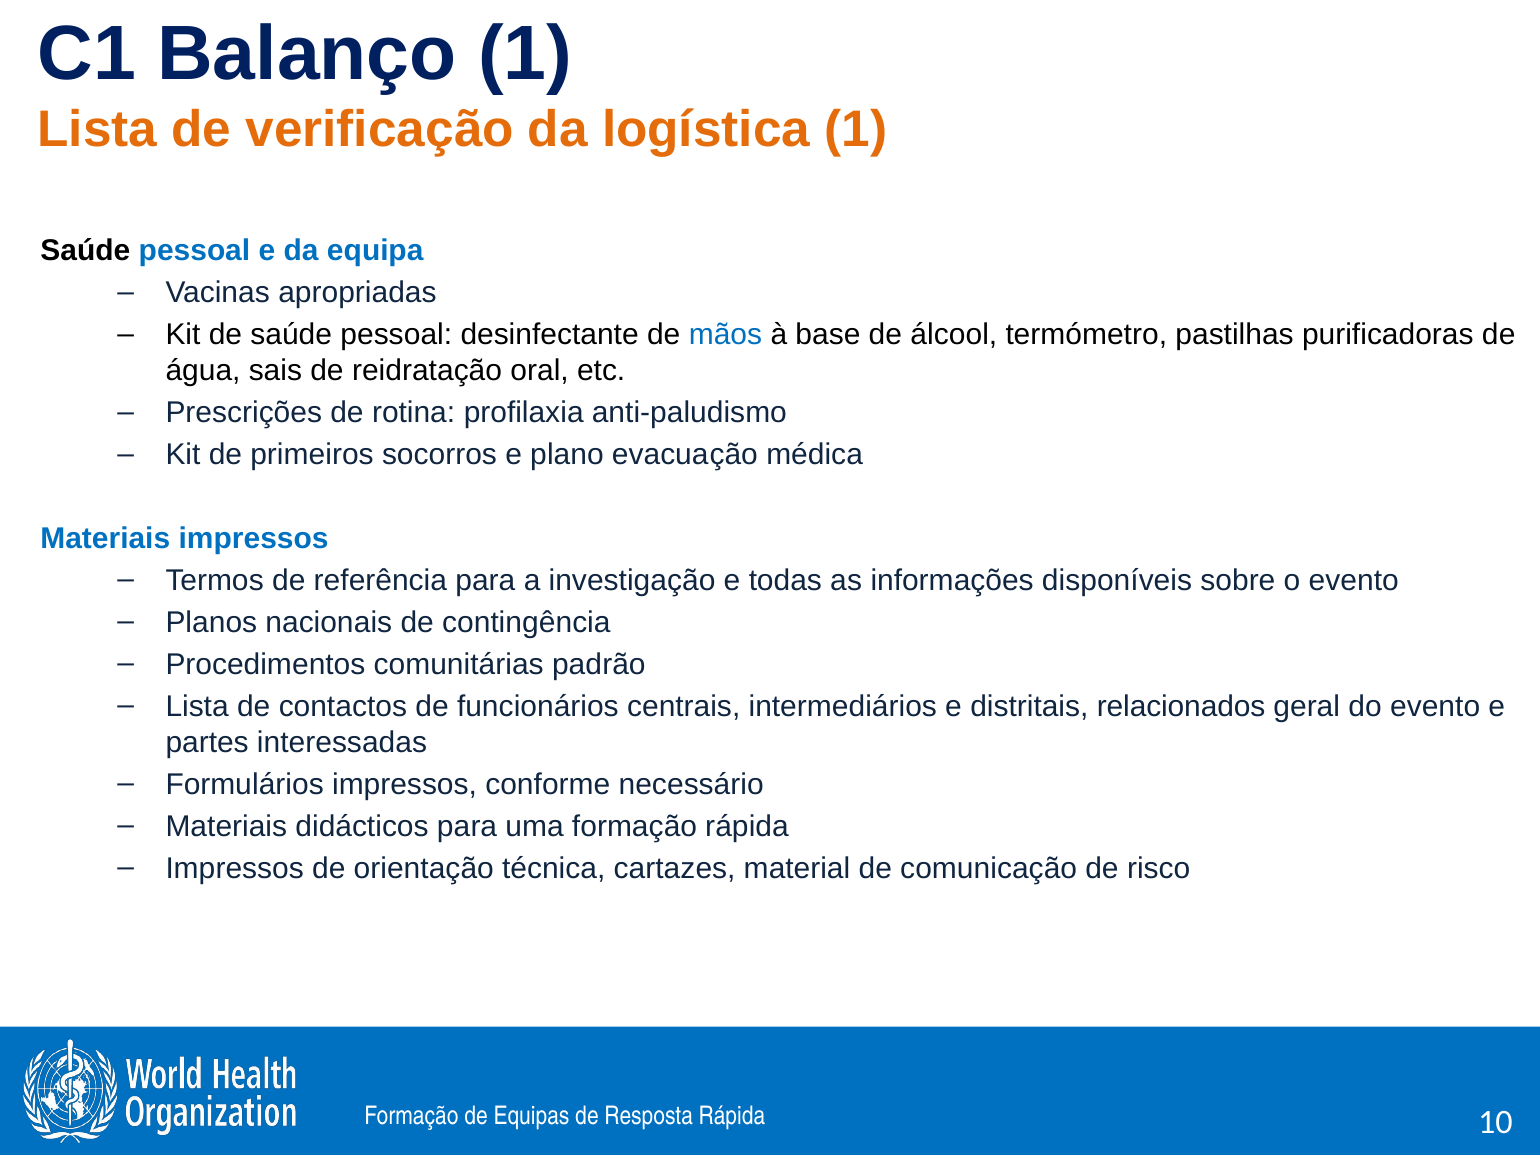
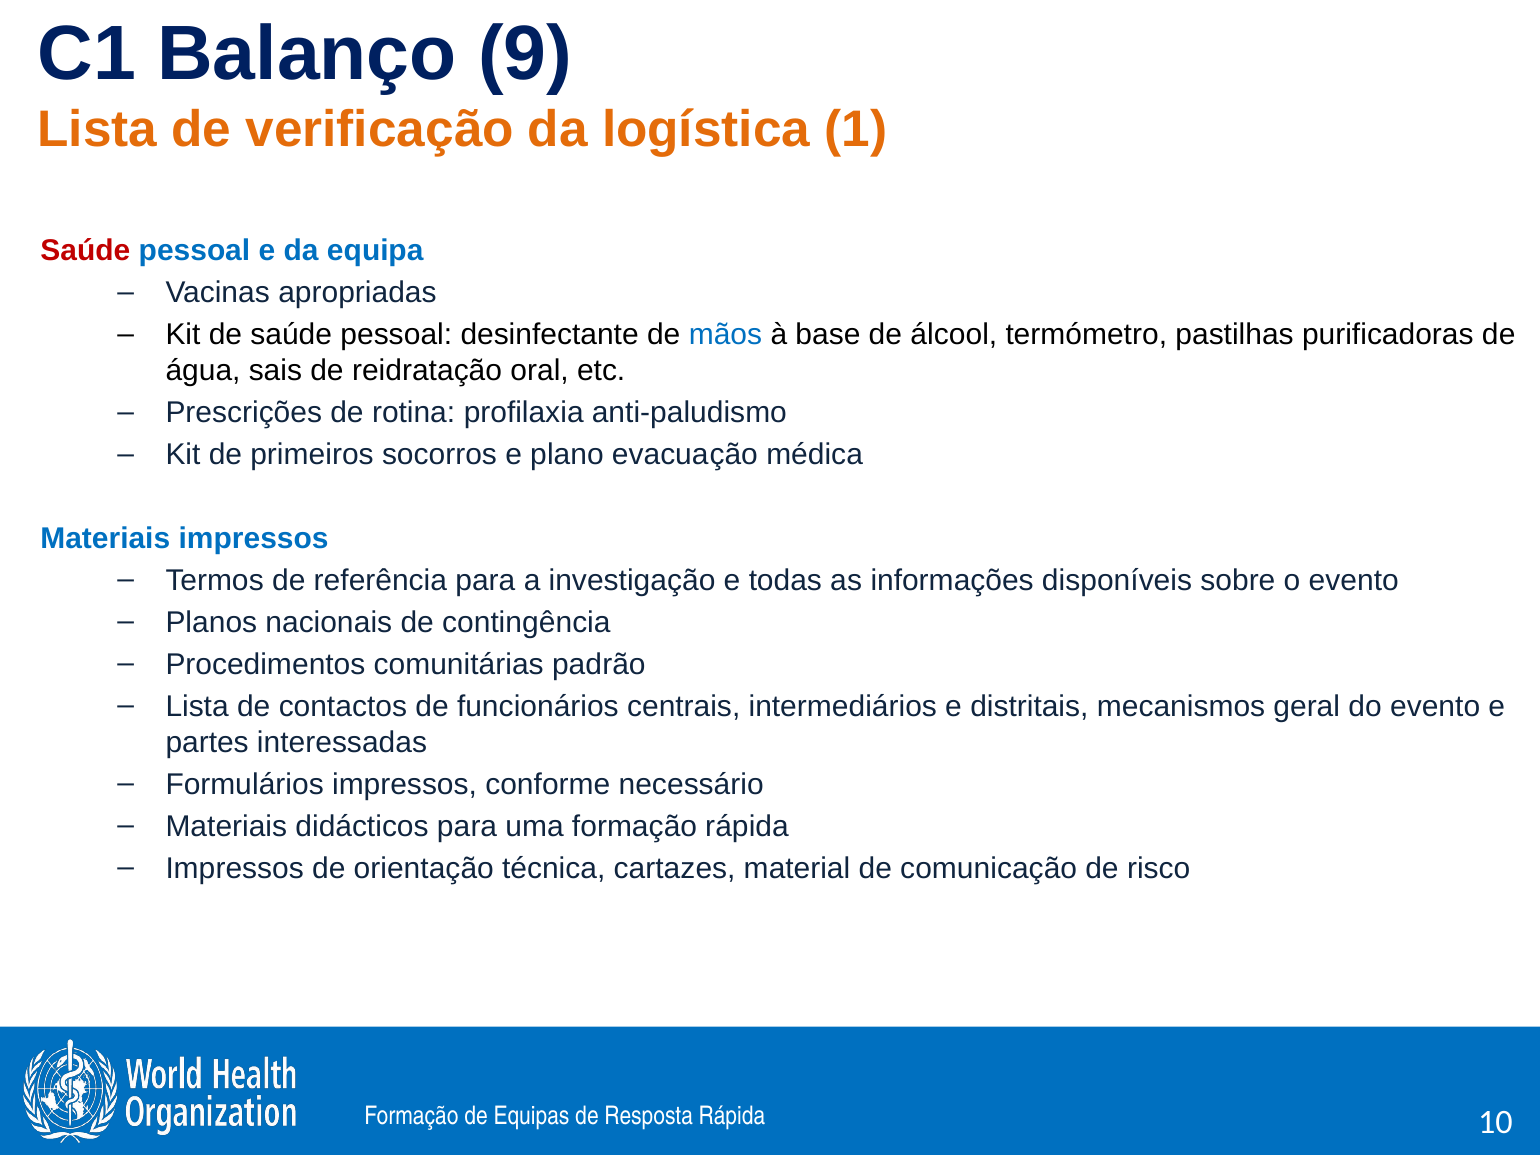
Balanço 1: 1 -> 9 (525, 54)
Saúde colour: black -> red (85, 251)
relacionados: relacionados -> mecanismos (1181, 707)
